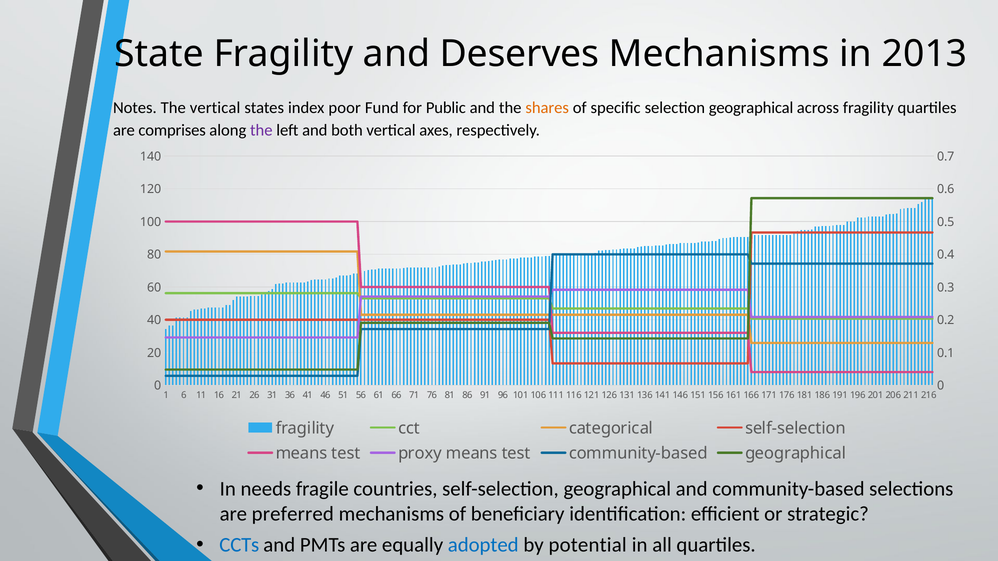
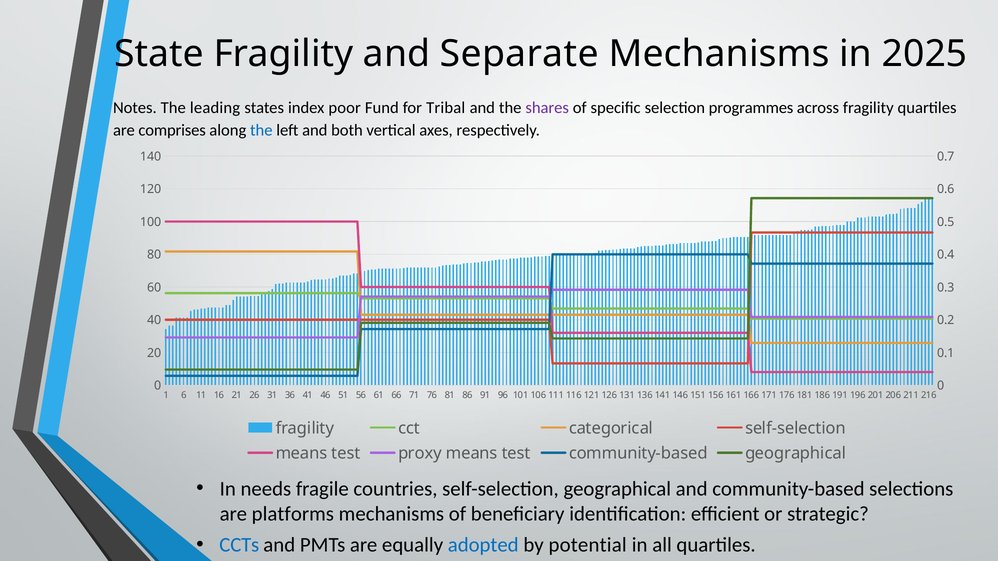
Deserves: Deserves -> Separate (519, 54)
2013: 2013 -> 2025 (925, 54)
The vertical: vertical -> leading (215, 108)
Public: Public -> Tribal (446, 108)
shares colour: orange -> purple (547, 108)
selection geographical: geographical -> programmes (751, 108)
the colour: purple -> blue (261, 131)
preferred: preferred -> platforms (293, 514)
